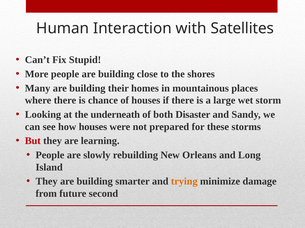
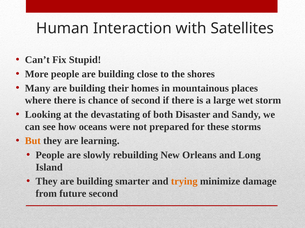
of houses: houses -> second (146, 101)
underneath: underneath -> devastating (115, 115)
how houses: houses -> oceans (93, 127)
But colour: red -> orange (33, 141)
